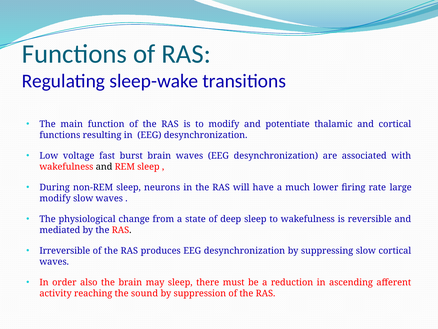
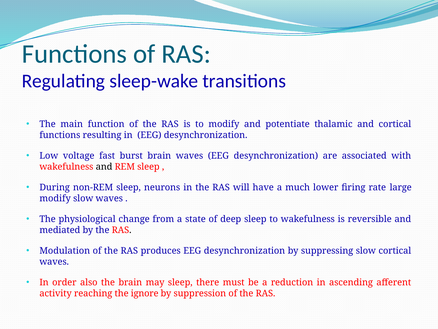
Irreversible: Irreversible -> Modulation (65, 250)
sound: sound -> ignore (145, 293)
